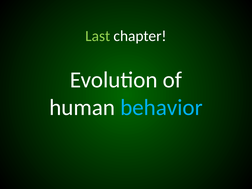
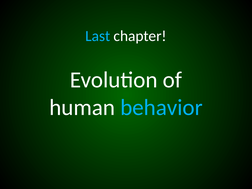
Last colour: light green -> light blue (98, 36)
